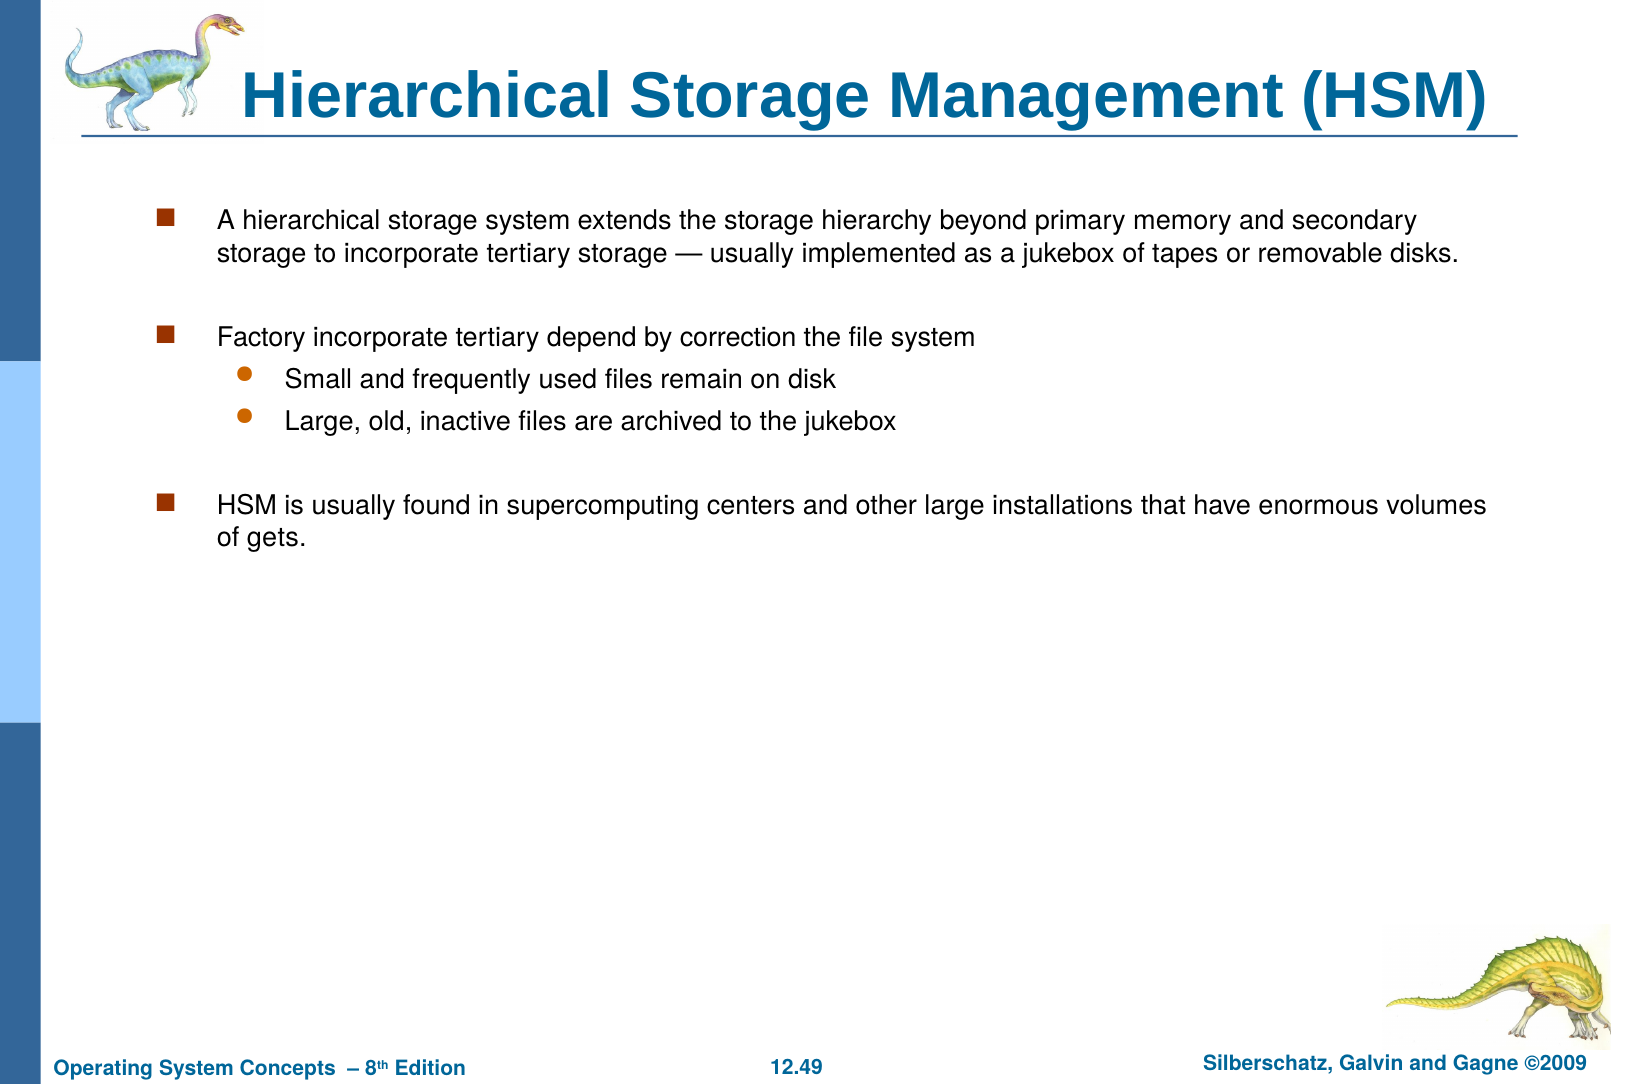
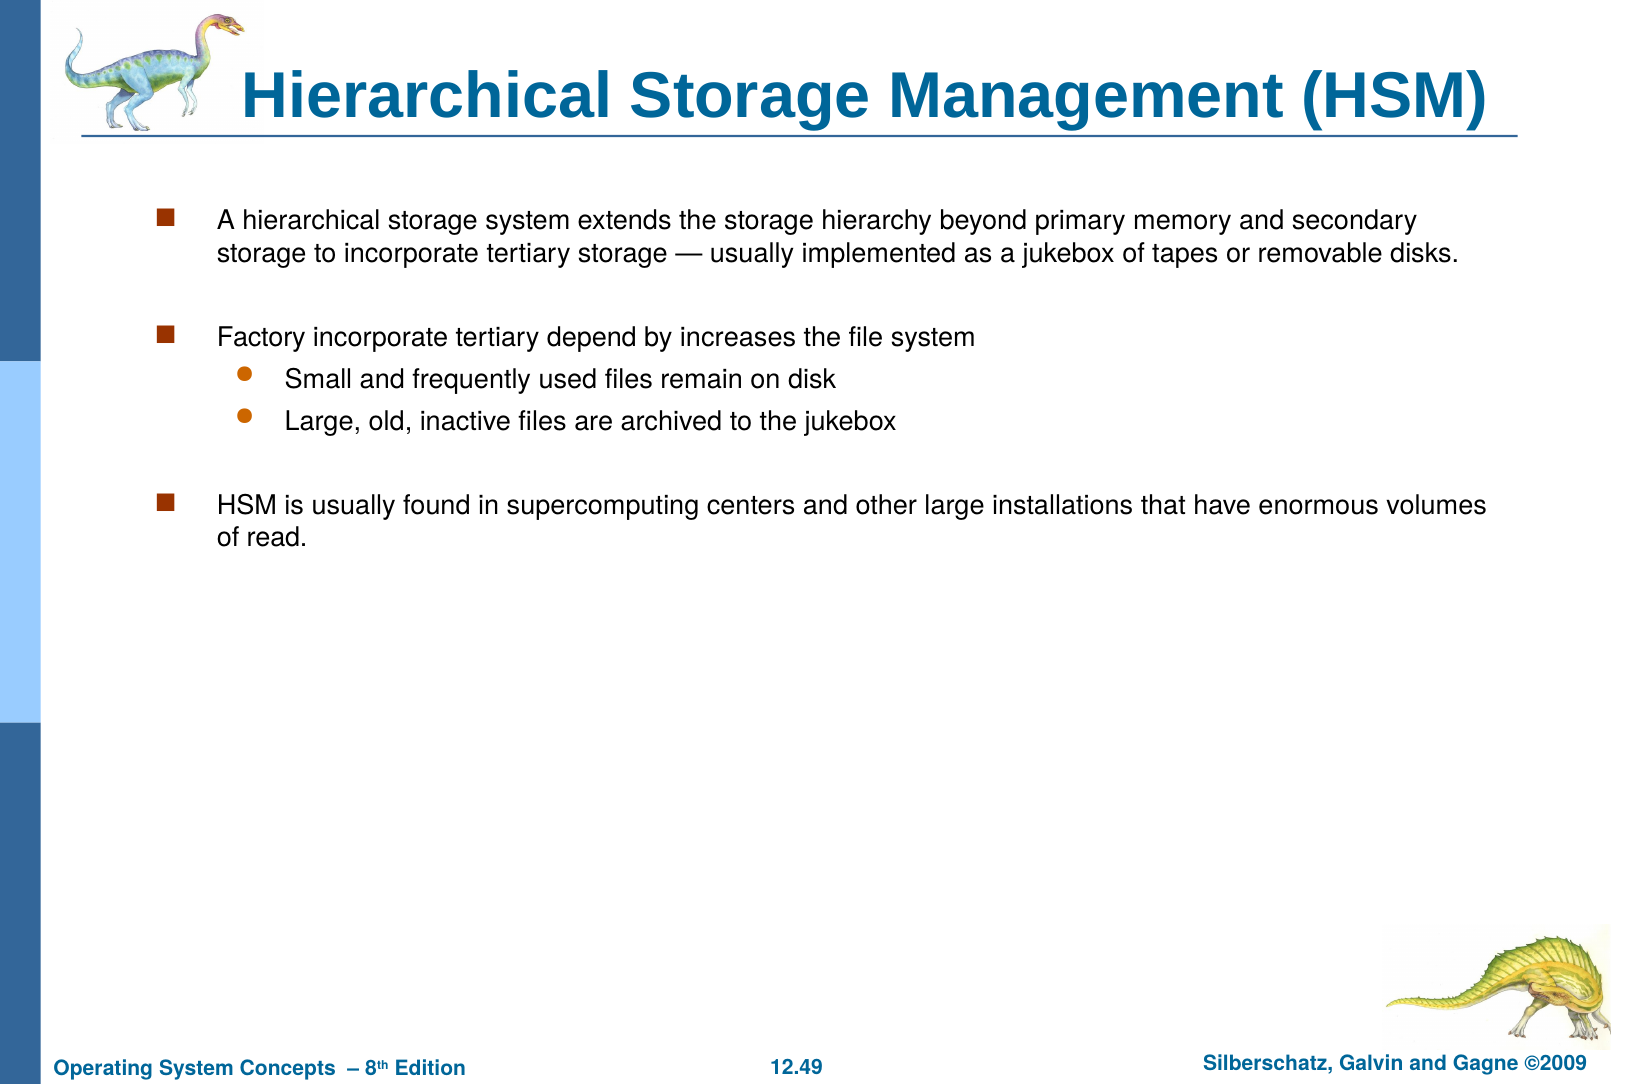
correction: correction -> increases (738, 337)
gets: gets -> read (277, 538)
